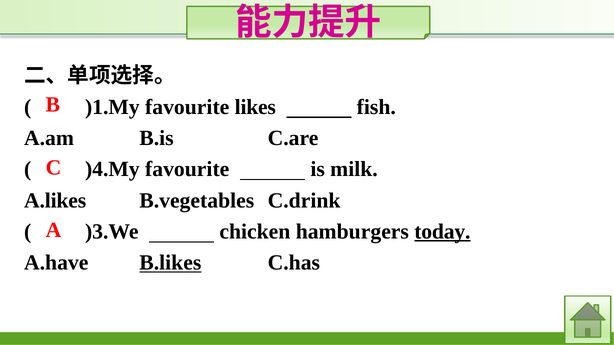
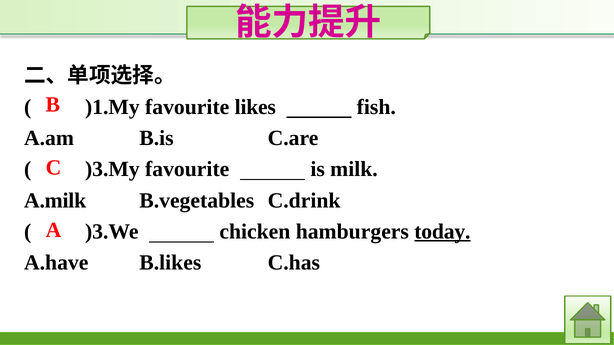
)4.My: )4.My -> )3.My (112, 169)
A.likes: A.likes -> A.milk (55, 201)
B.likes underline: present -> none (170, 263)
